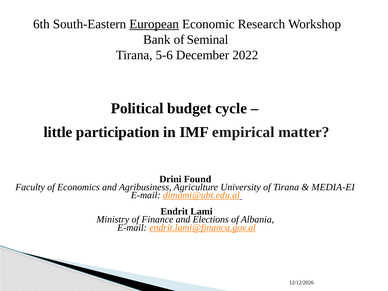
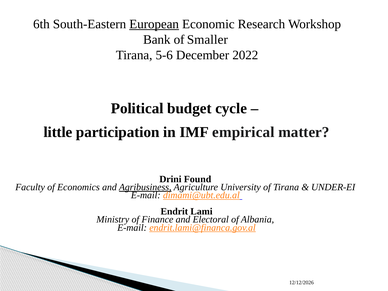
Seminal: Seminal -> Smaller (207, 40)
Agribusiness underline: none -> present (145, 187)
MEDIA-EI: MEDIA-EI -> UNDER-EI (333, 187)
Elections: Elections -> Electoral (211, 219)
